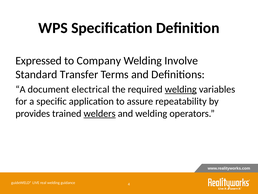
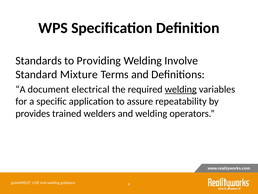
Expressed: Expressed -> Standards (39, 61)
Company: Company -> Providing (99, 61)
Transfer: Transfer -> Mixture (79, 74)
welders underline: present -> none (100, 113)
